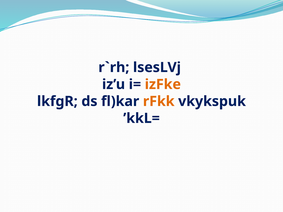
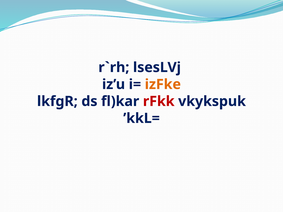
rFkk colour: orange -> red (159, 101)
